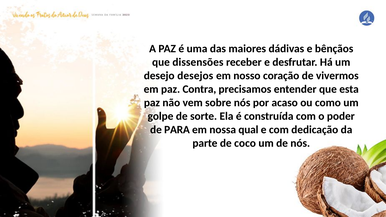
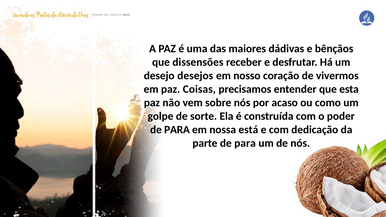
Contra: Contra -> Coisas (199, 89)
qual: qual -> está (248, 130)
parte de coco: coco -> para (245, 143)
